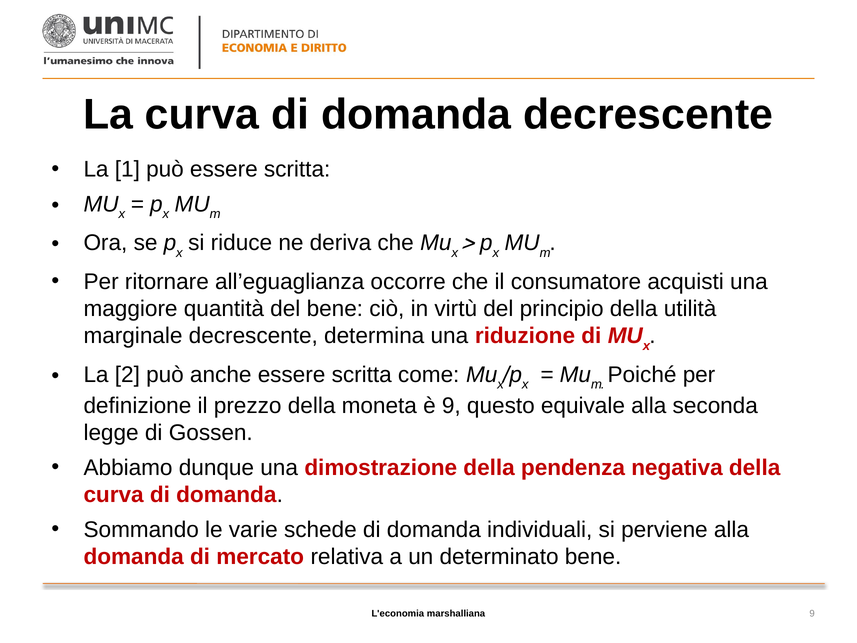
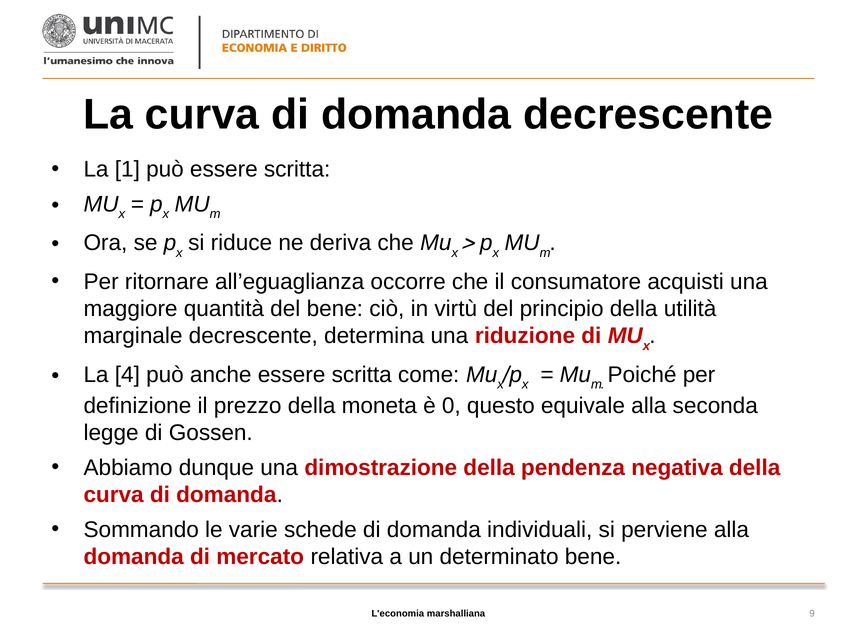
2: 2 -> 4 (127, 375)
è 9: 9 -> 0 (451, 406)
